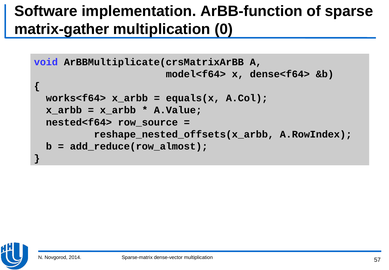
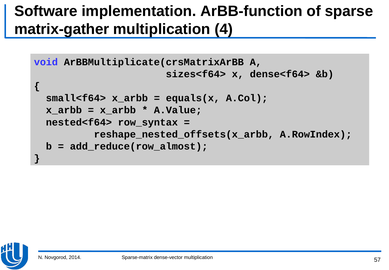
0: 0 -> 4 (224, 29)
model<f64>: model<f64> -> sizes<f64> (196, 74)
works<f64>: works<f64> -> small<f64> (76, 98)
row_source: row_source -> row_syntax (148, 122)
